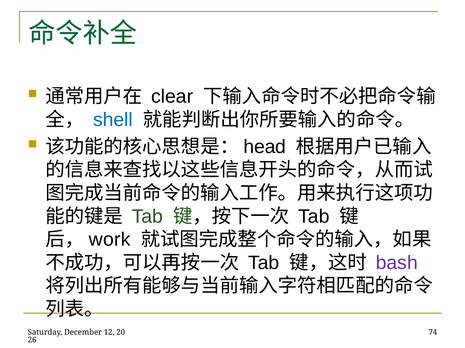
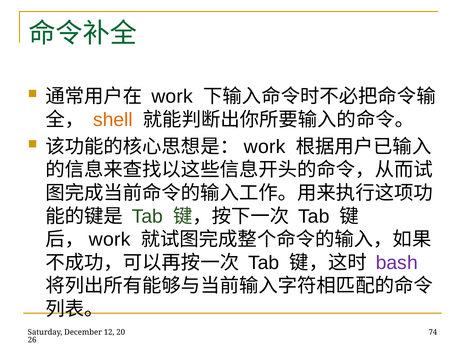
clear: clear -> work (172, 97)
shell colour: blue -> orange (113, 120)
head: head -> work (265, 147)
